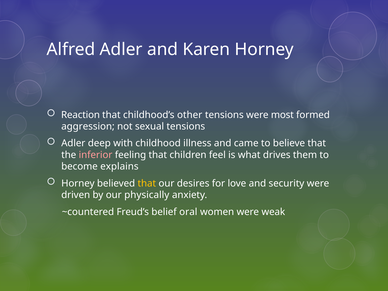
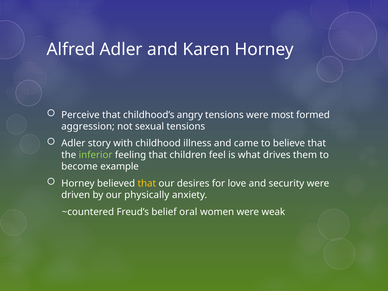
Reaction: Reaction -> Perceive (80, 115)
other: other -> angry (190, 115)
deep: deep -> story (99, 143)
inferior colour: pink -> light green (96, 155)
explains: explains -> example (120, 167)
